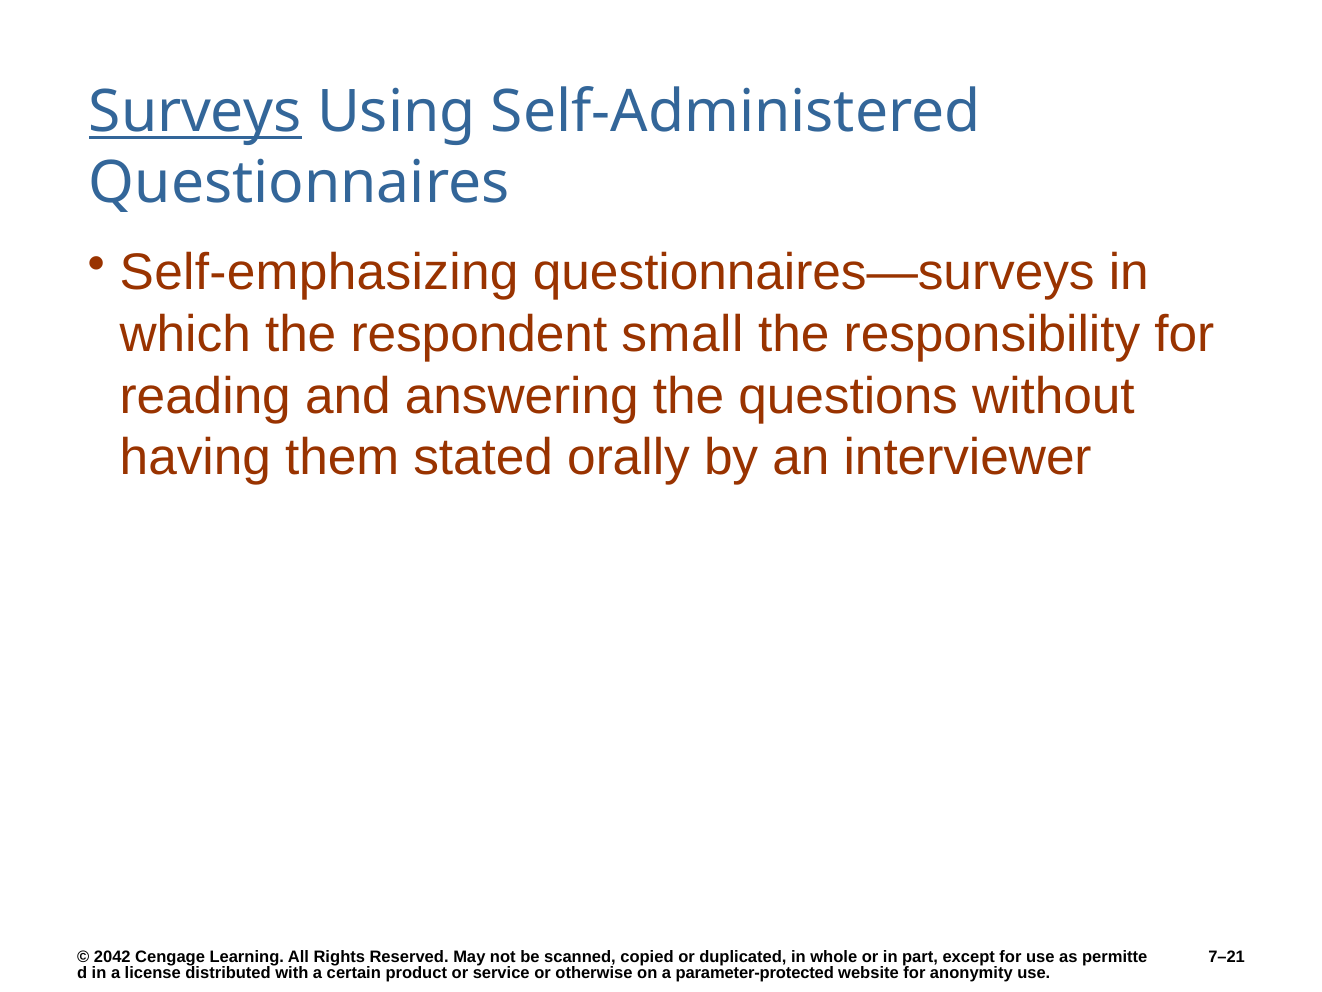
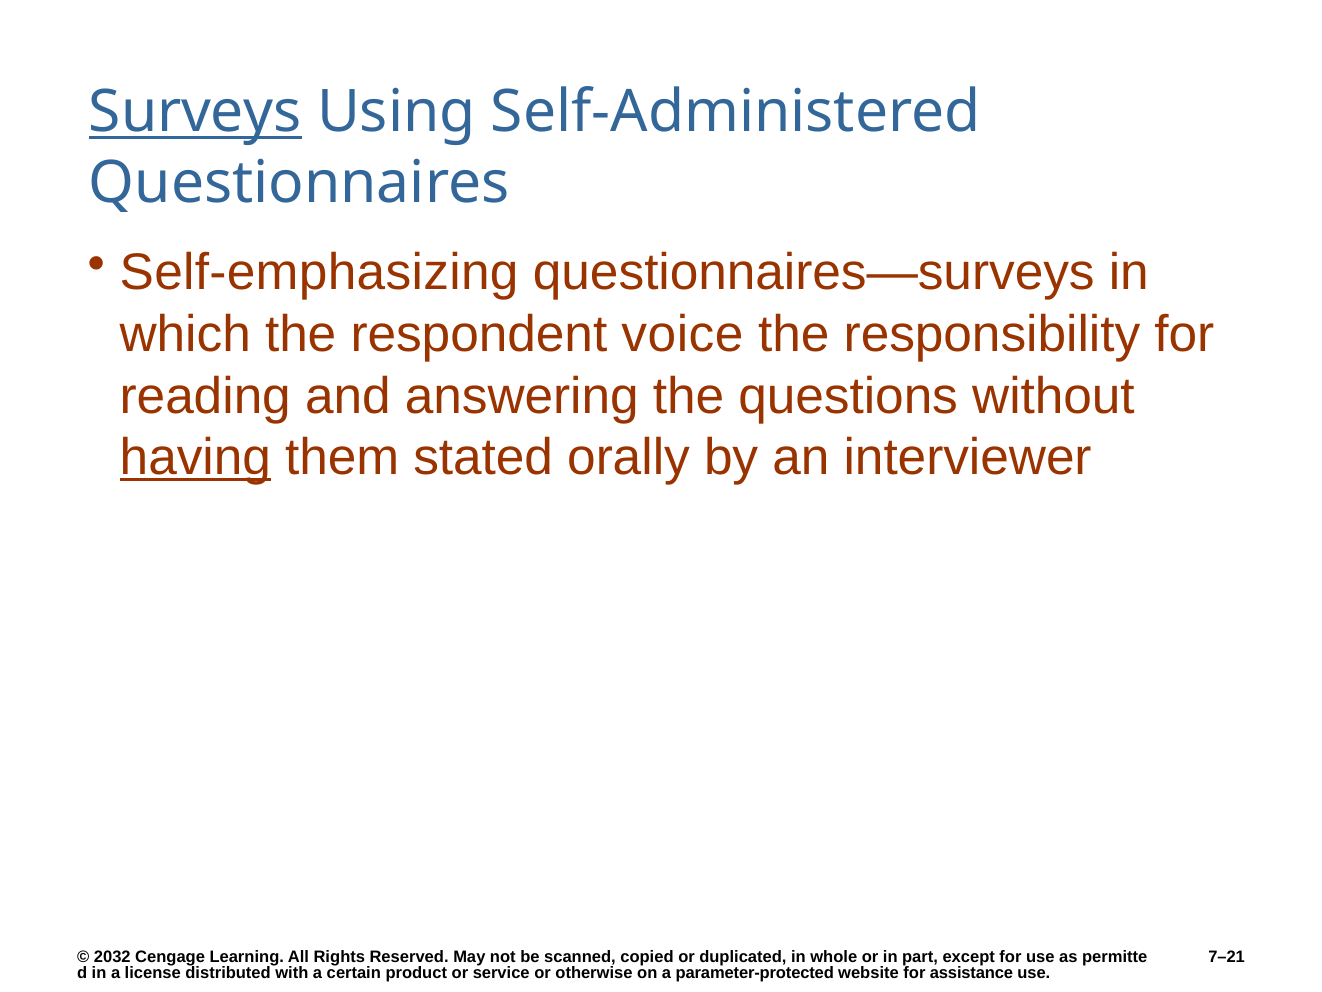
small: small -> voice (682, 334)
having underline: none -> present (195, 458)
2042: 2042 -> 2032 (112, 956)
anonymity: anonymity -> assistance (971, 973)
